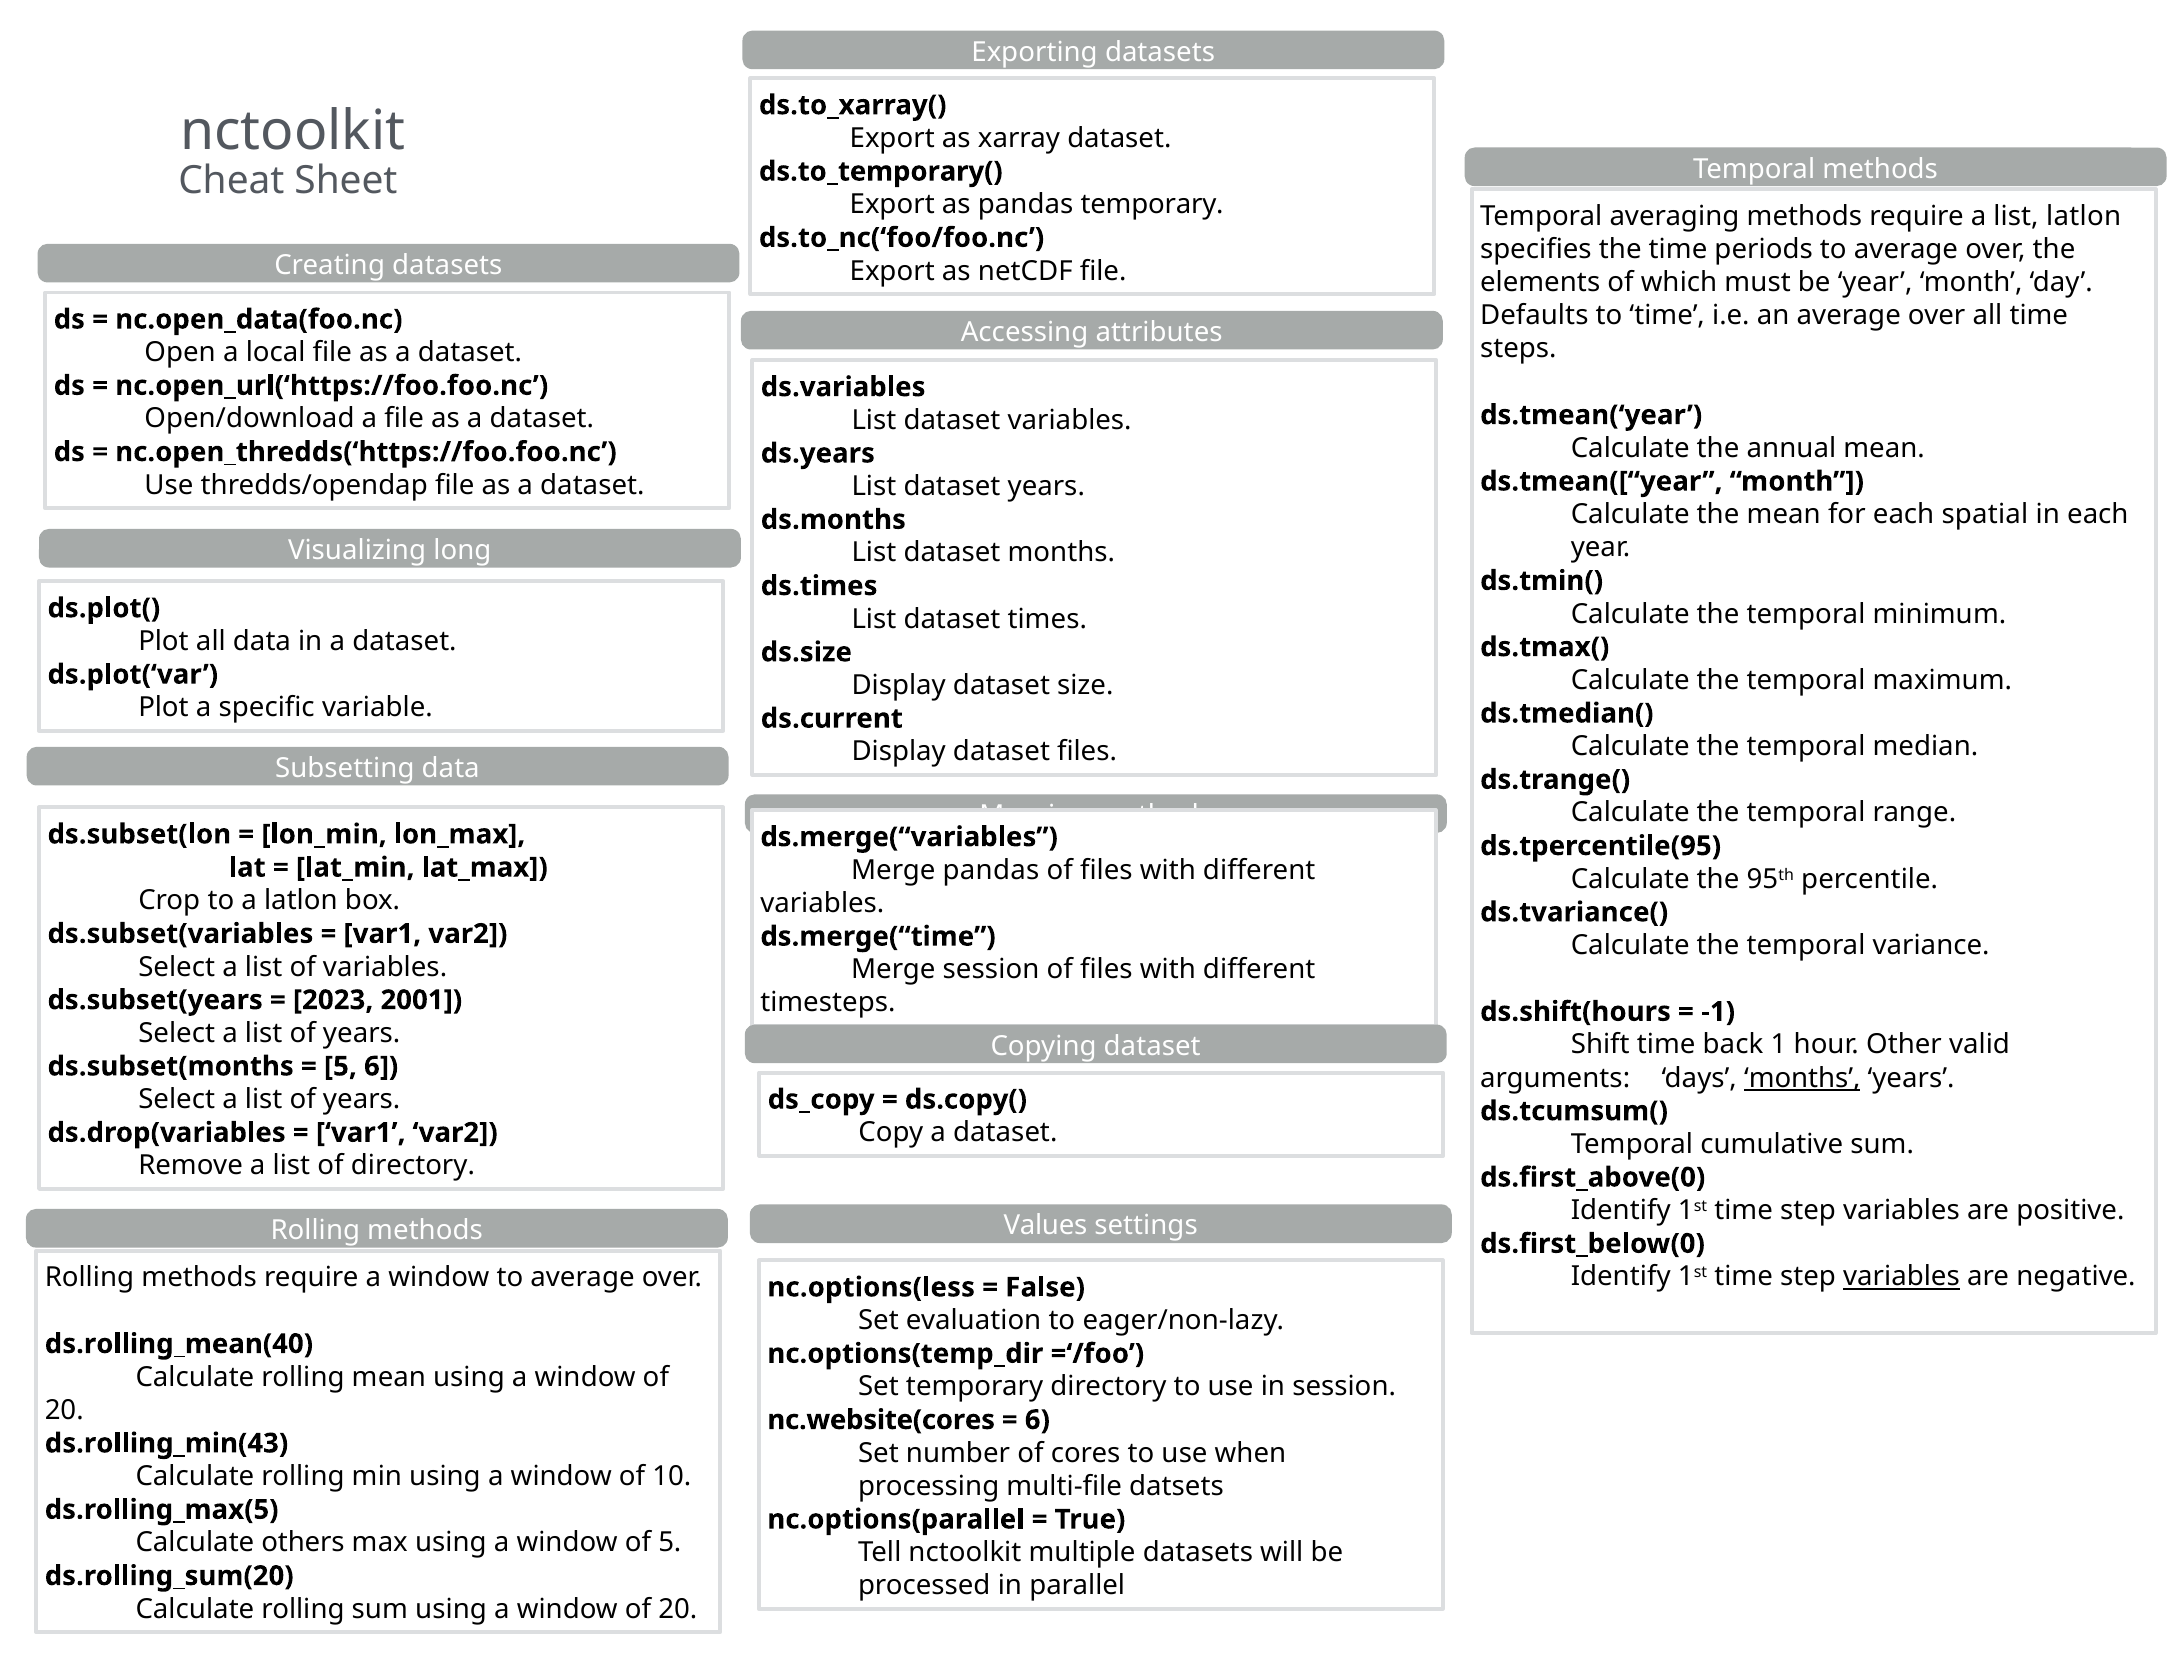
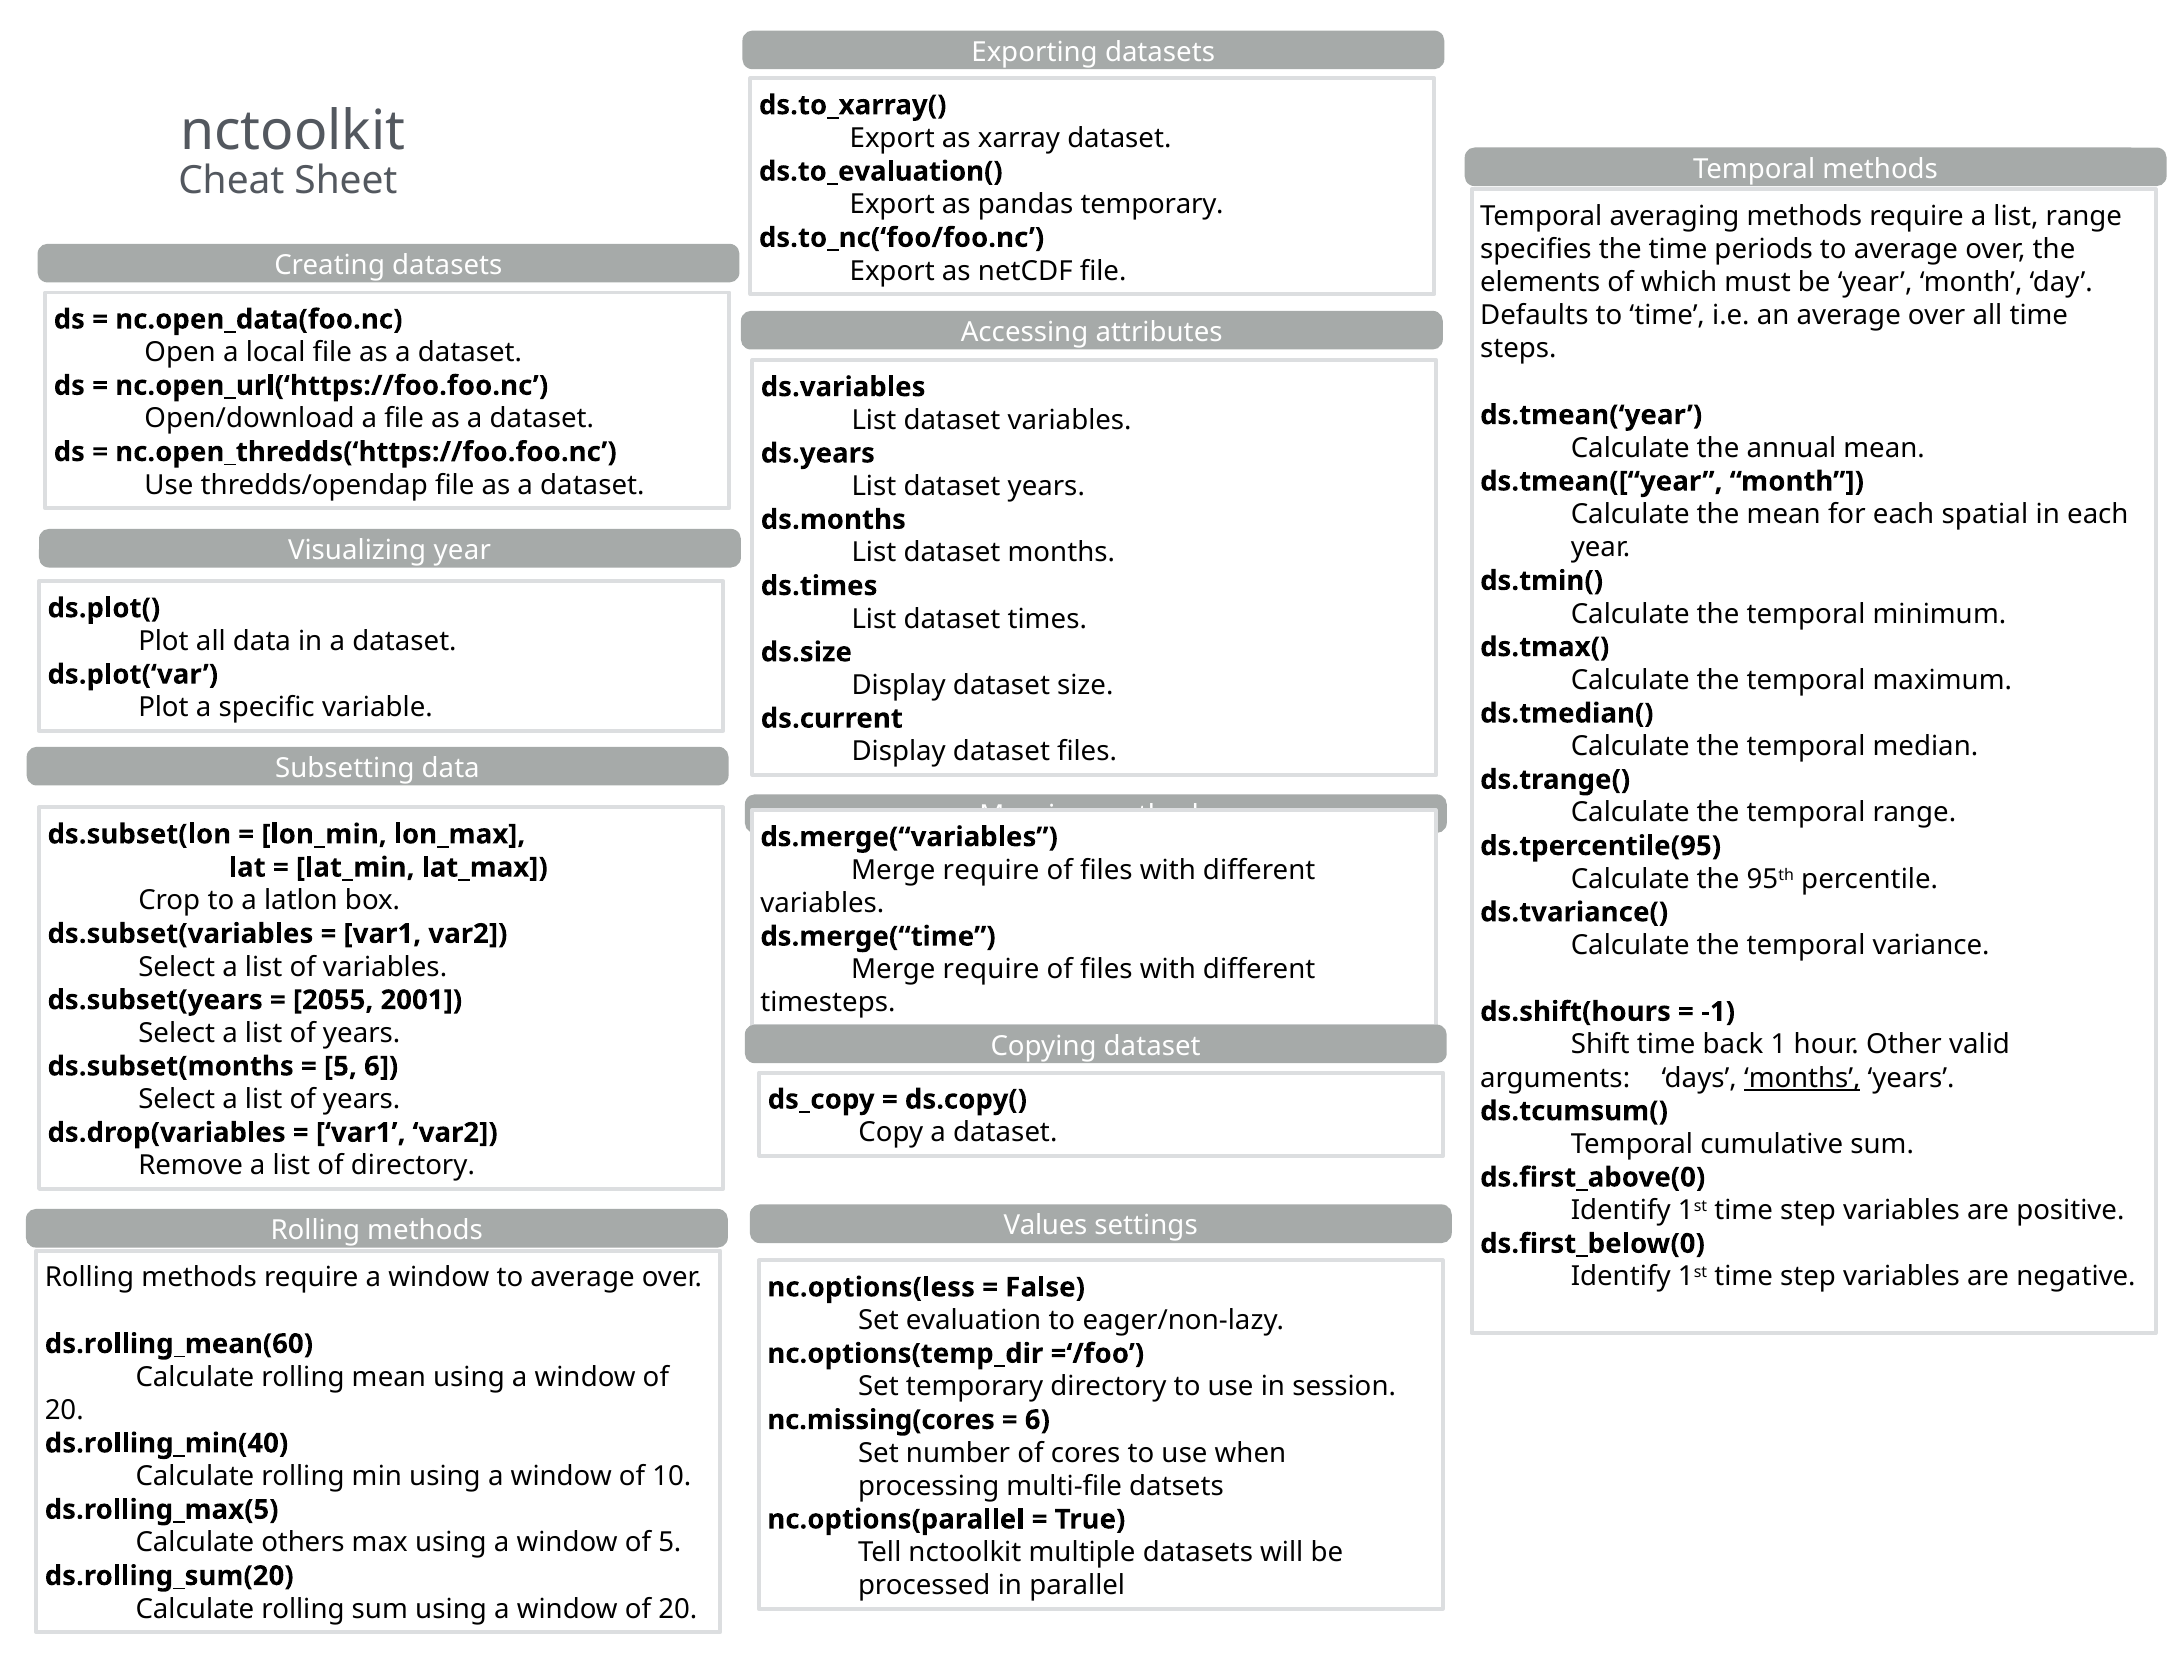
ds.to_temporary(: ds.to_temporary( -> ds.to_evaluation( (881, 172)
list latlon: latlon -> range (2084, 216)
Visualizing long: long -> year (462, 551)
pandas: pandas -> require (991, 871)
session: session -> require (991, 970)
2023: 2023 -> 2055 (333, 1001)
variables underline: present -> none (1901, 1277)
ds.rolling_mean(40: ds.rolling_mean(40 -> ds.rolling_mean(60 (179, 1345)
nc.website(cores: nc.website(cores -> nc.missing(cores (881, 1421)
ds.rolling_min(43: ds.rolling_min(43 -> ds.rolling_min(40 (167, 1444)
